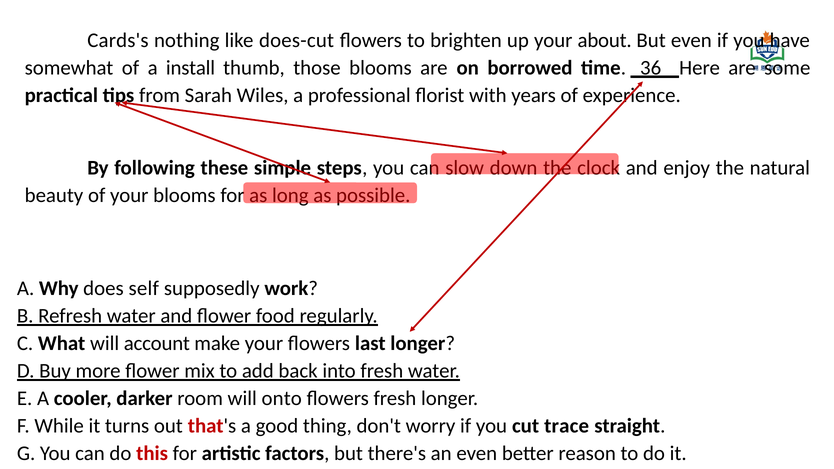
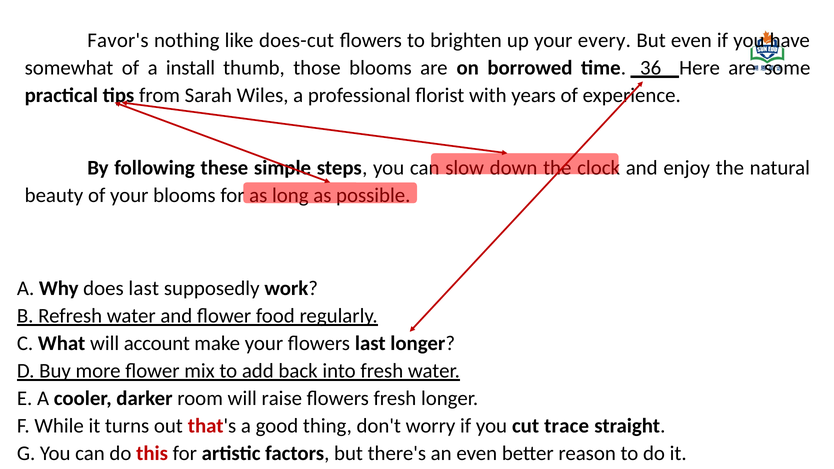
Cards's: Cards's -> Favor's (118, 40)
about: about -> every (604, 40)
does self: self -> last (144, 288)
onto: onto -> raise (282, 399)
